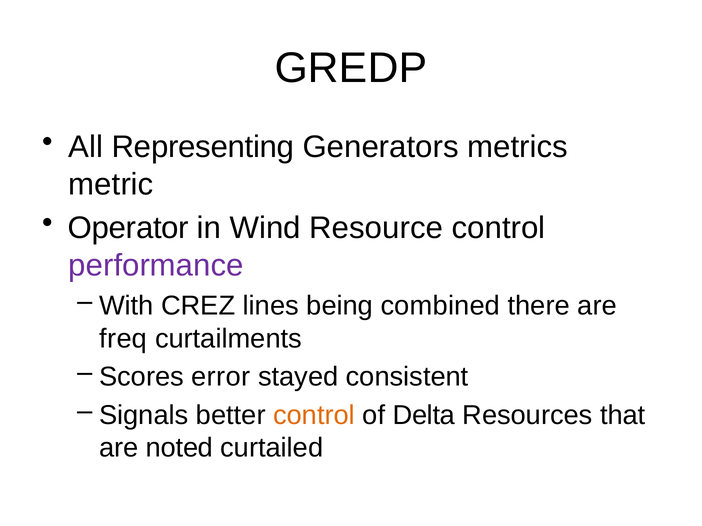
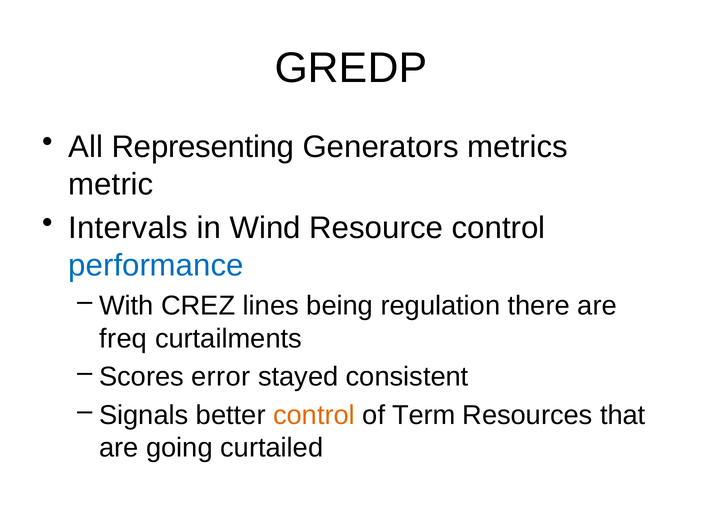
Operator: Operator -> Intervals (128, 228)
performance colour: purple -> blue (156, 266)
combined: combined -> regulation (440, 306)
Delta: Delta -> Term (424, 415)
noted: noted -> going (179, 448)
